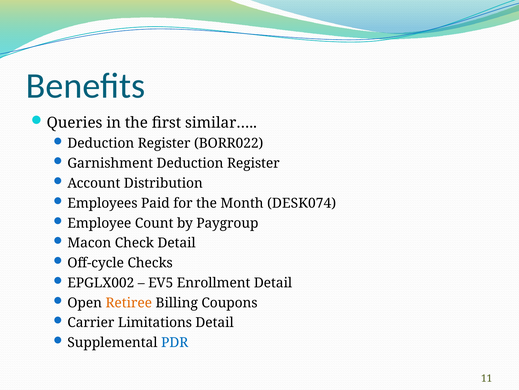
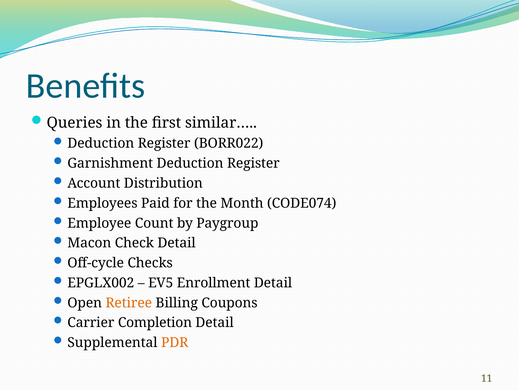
DESK074: DESK074 -> CODE074 (302, 203)
Limitations: Limitations -> Completion (155, 322)
PDR colour: blue -> orange (175, 342)
